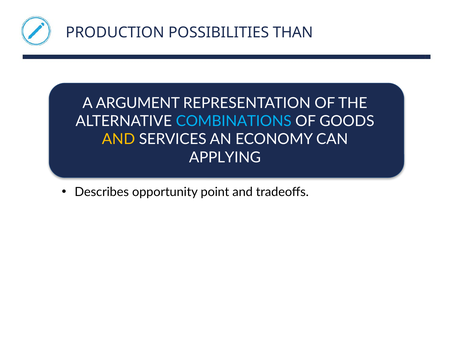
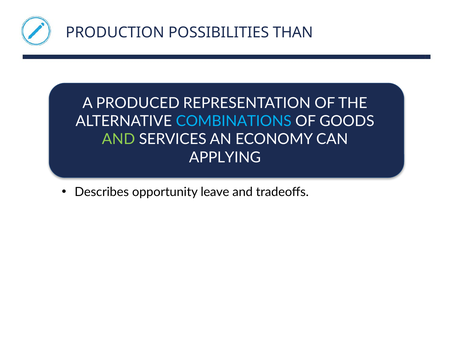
ARGUMENT: ARGUMENT -> PRODUCED (138, 103)
AND colour: yellow -> light green (118, 139)
point: point -> leave (215, 192)
